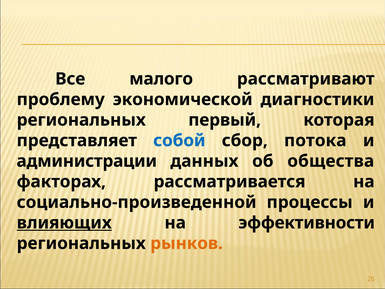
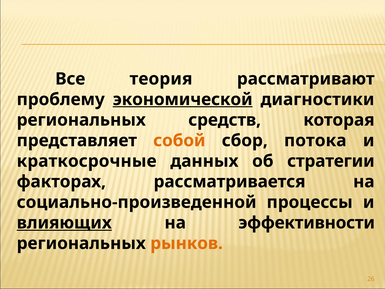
малого: малого -> теория (161, 79)
экономической underline: none -> present (183, 99)
первый: первый -> средств (225, 120)
собой colour: blue -> orange (179, 140)
администрации: администрации -> краткосрочные (87, 161)
общества: общества -> стратегии (331, 161)
